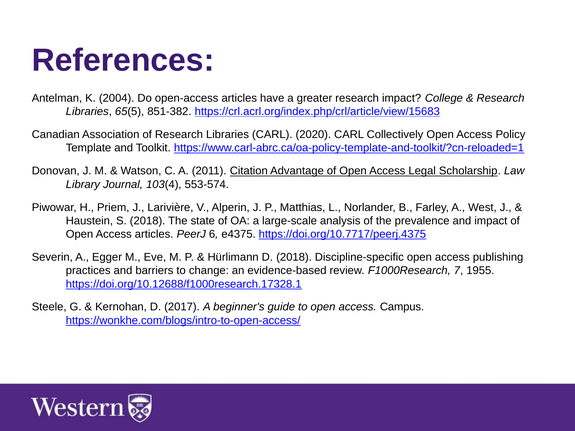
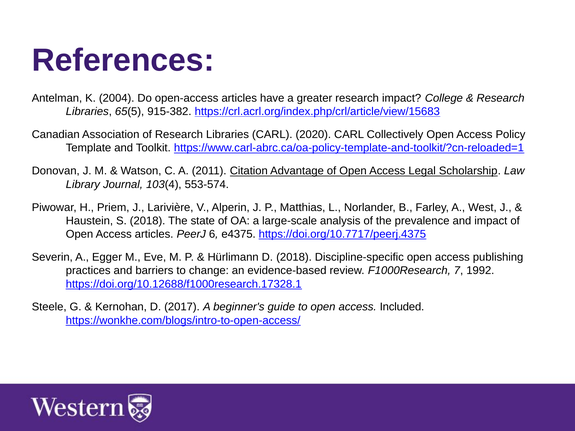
851-382: 851-382 -> 915-382 (169, 112)
1955: 1955 -> 1992 (480, 271)
Campus: Campus -> Included (402, 307)
